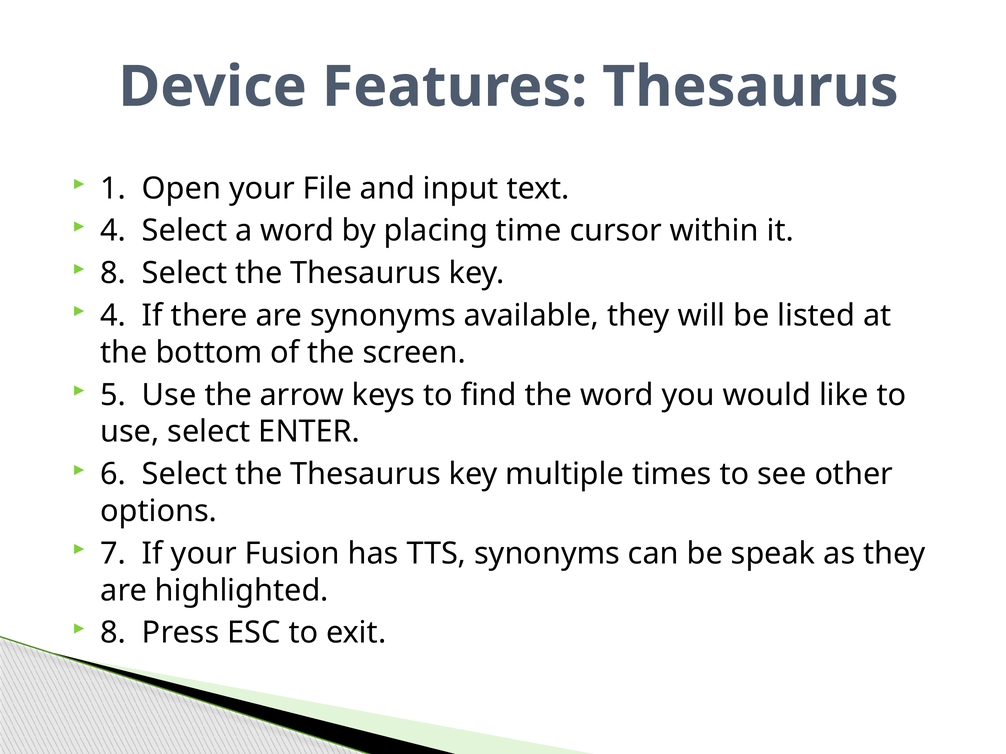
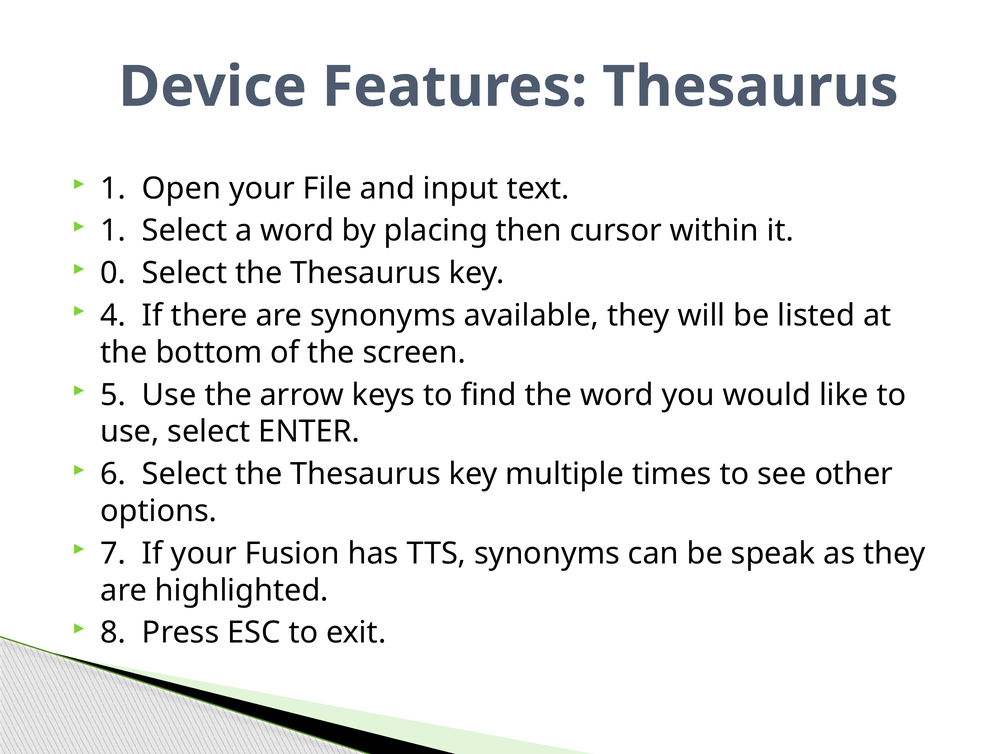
4: 4 -> 1 (113, 231)
time: time -> then (529, 231)
8: 8 -> 0 (113, 273)
